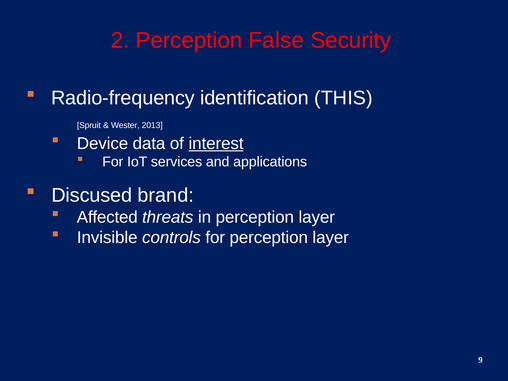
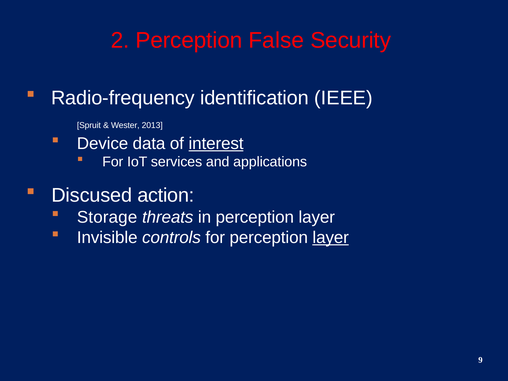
THIS: THIS -> IEEE (343, 98)
brand: brand -> action (166, 195)
Affected: Affected -> Storage (107, 217)
layer underline: none -> present (331, 237)
